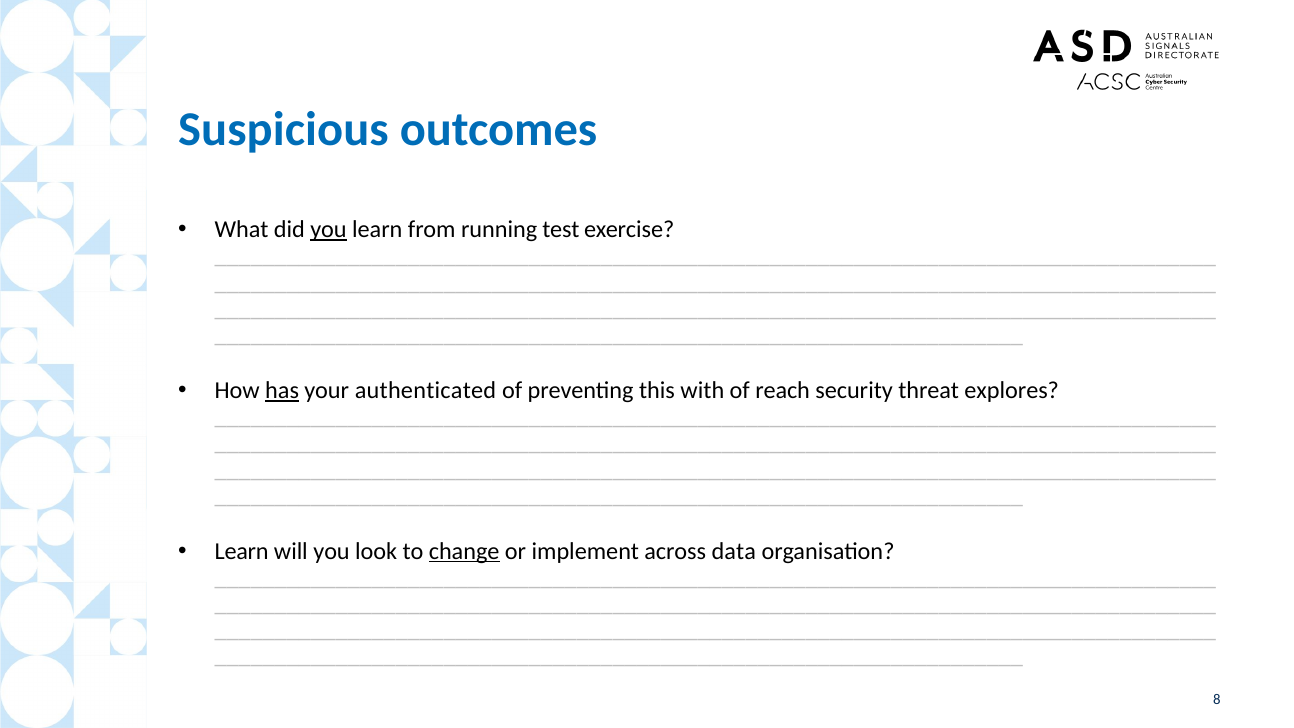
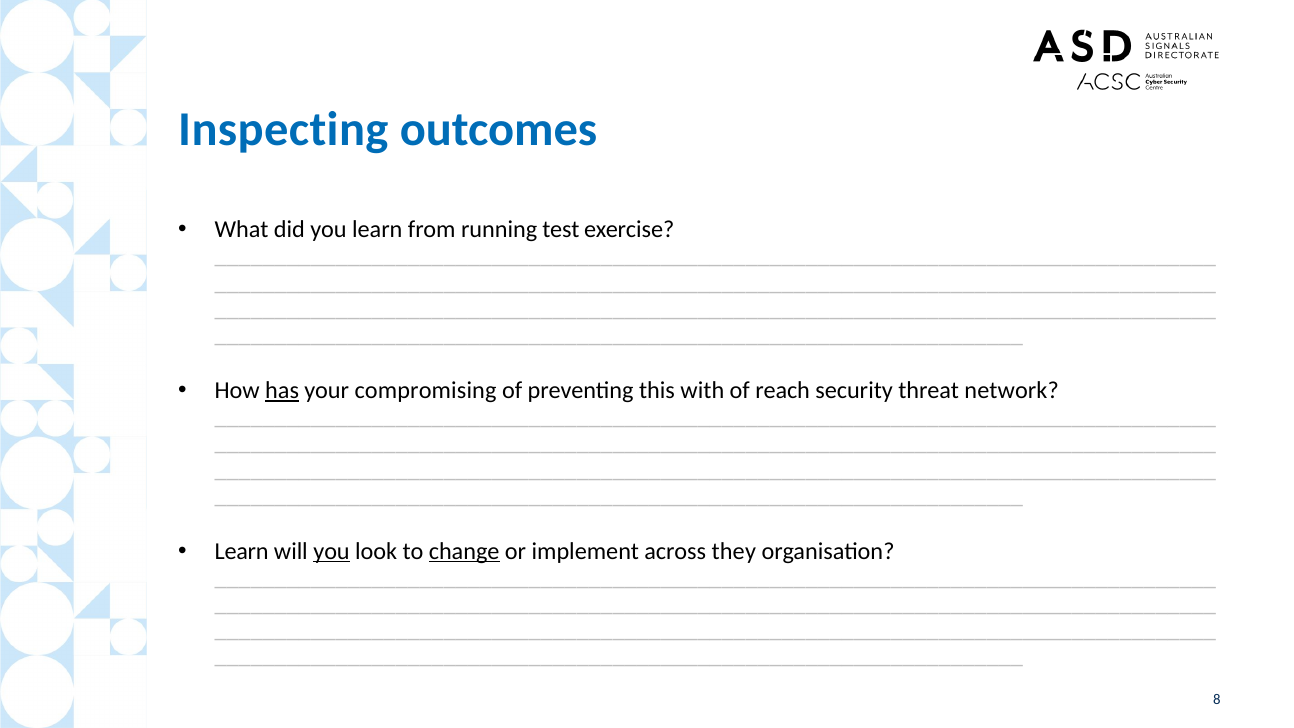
Suspicious: Suspicious -> Inspecting (283, 130)
you underline: present -> none (329, 230)
authenticated: authenticated -> compromising (426, 390)
explores: explores -> network (1012, 390)
you underline: none -> present (332, 551)
data: data -> they (734, 551)
